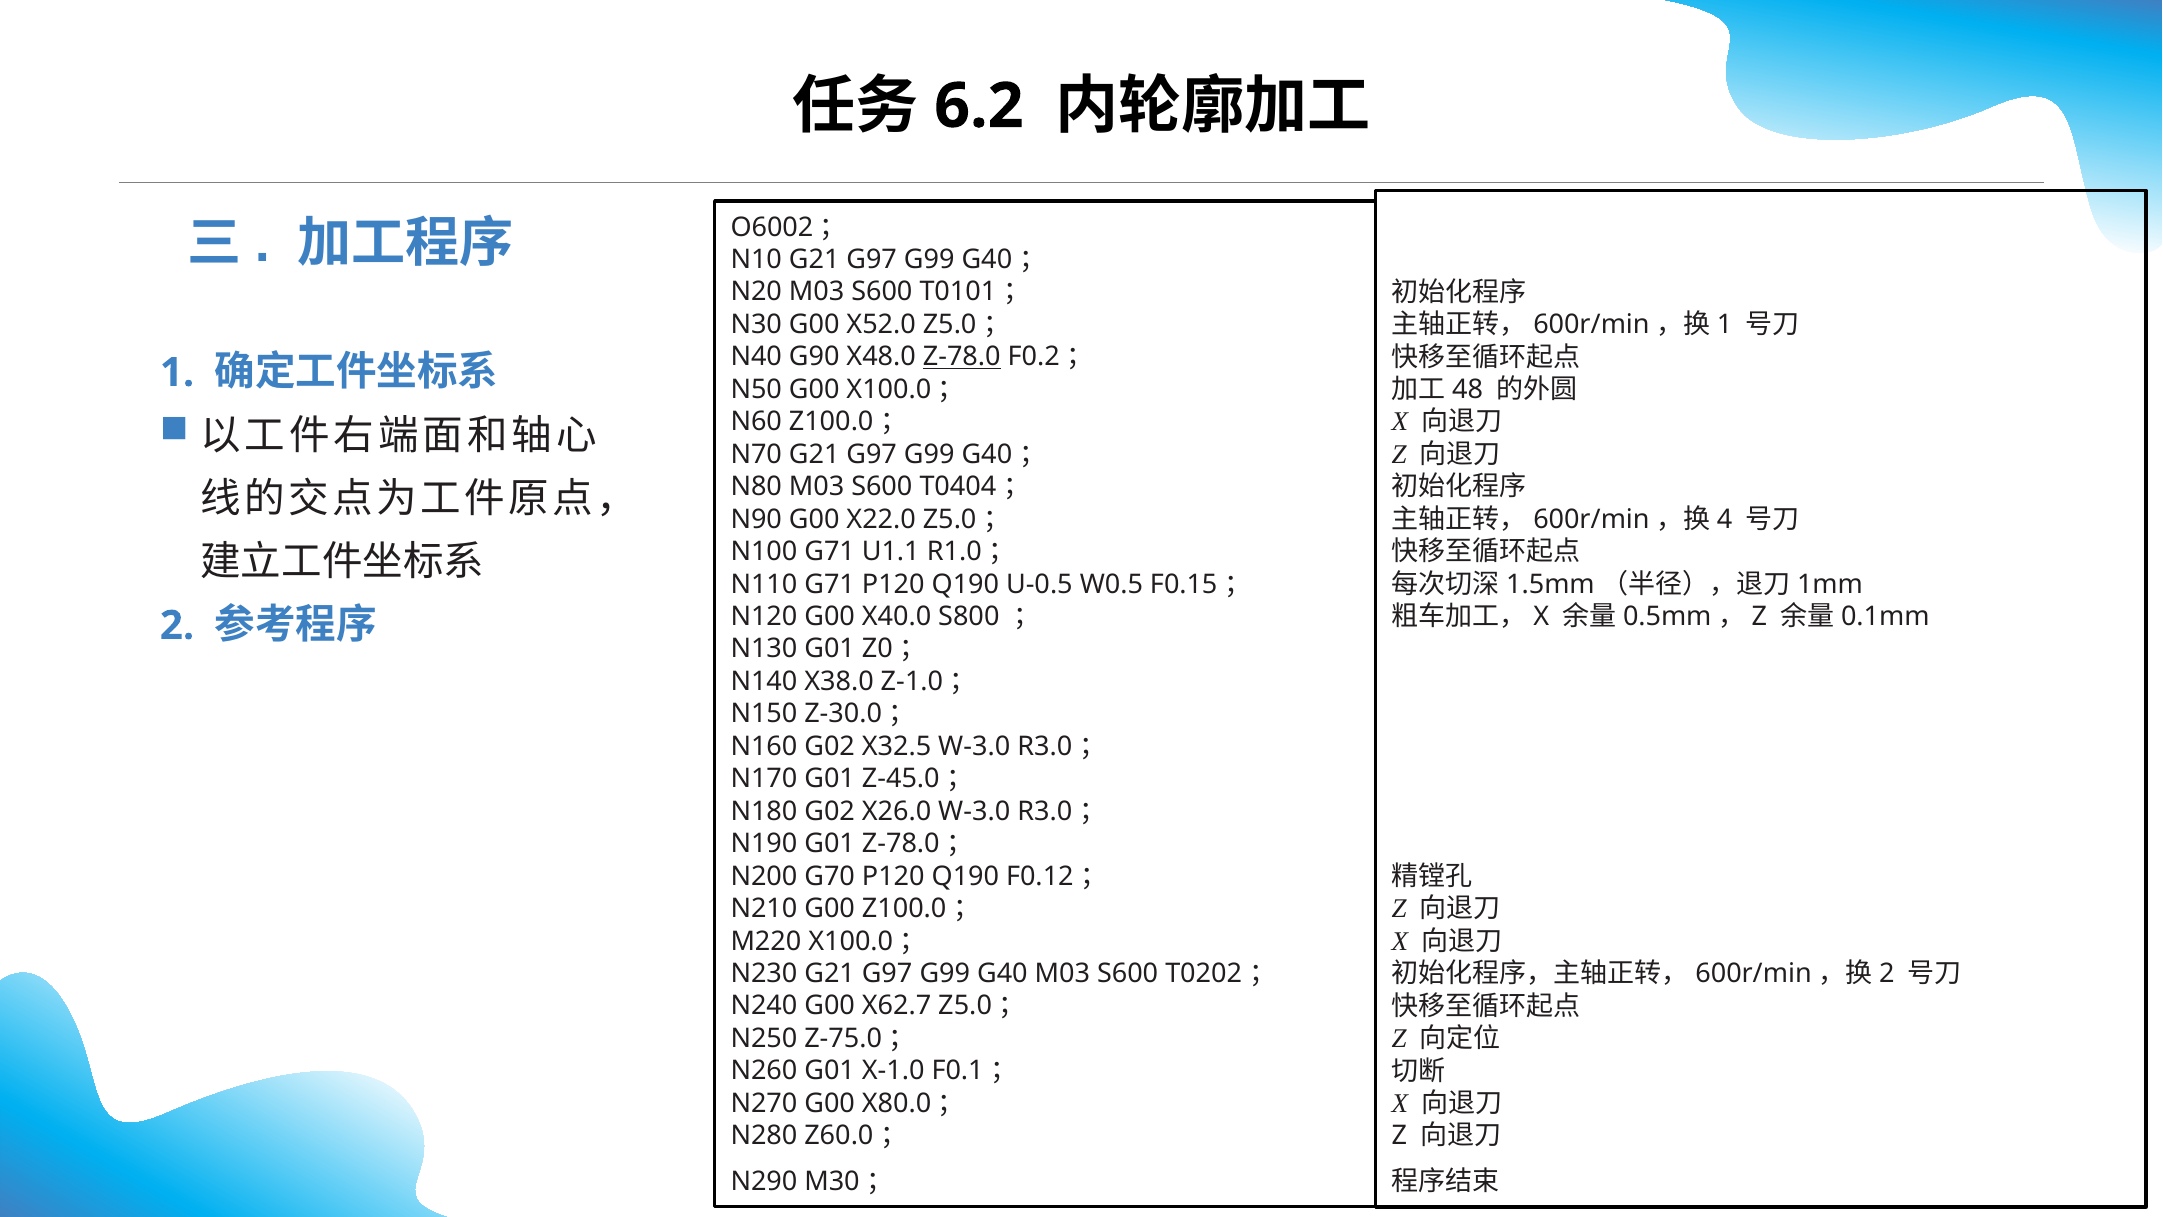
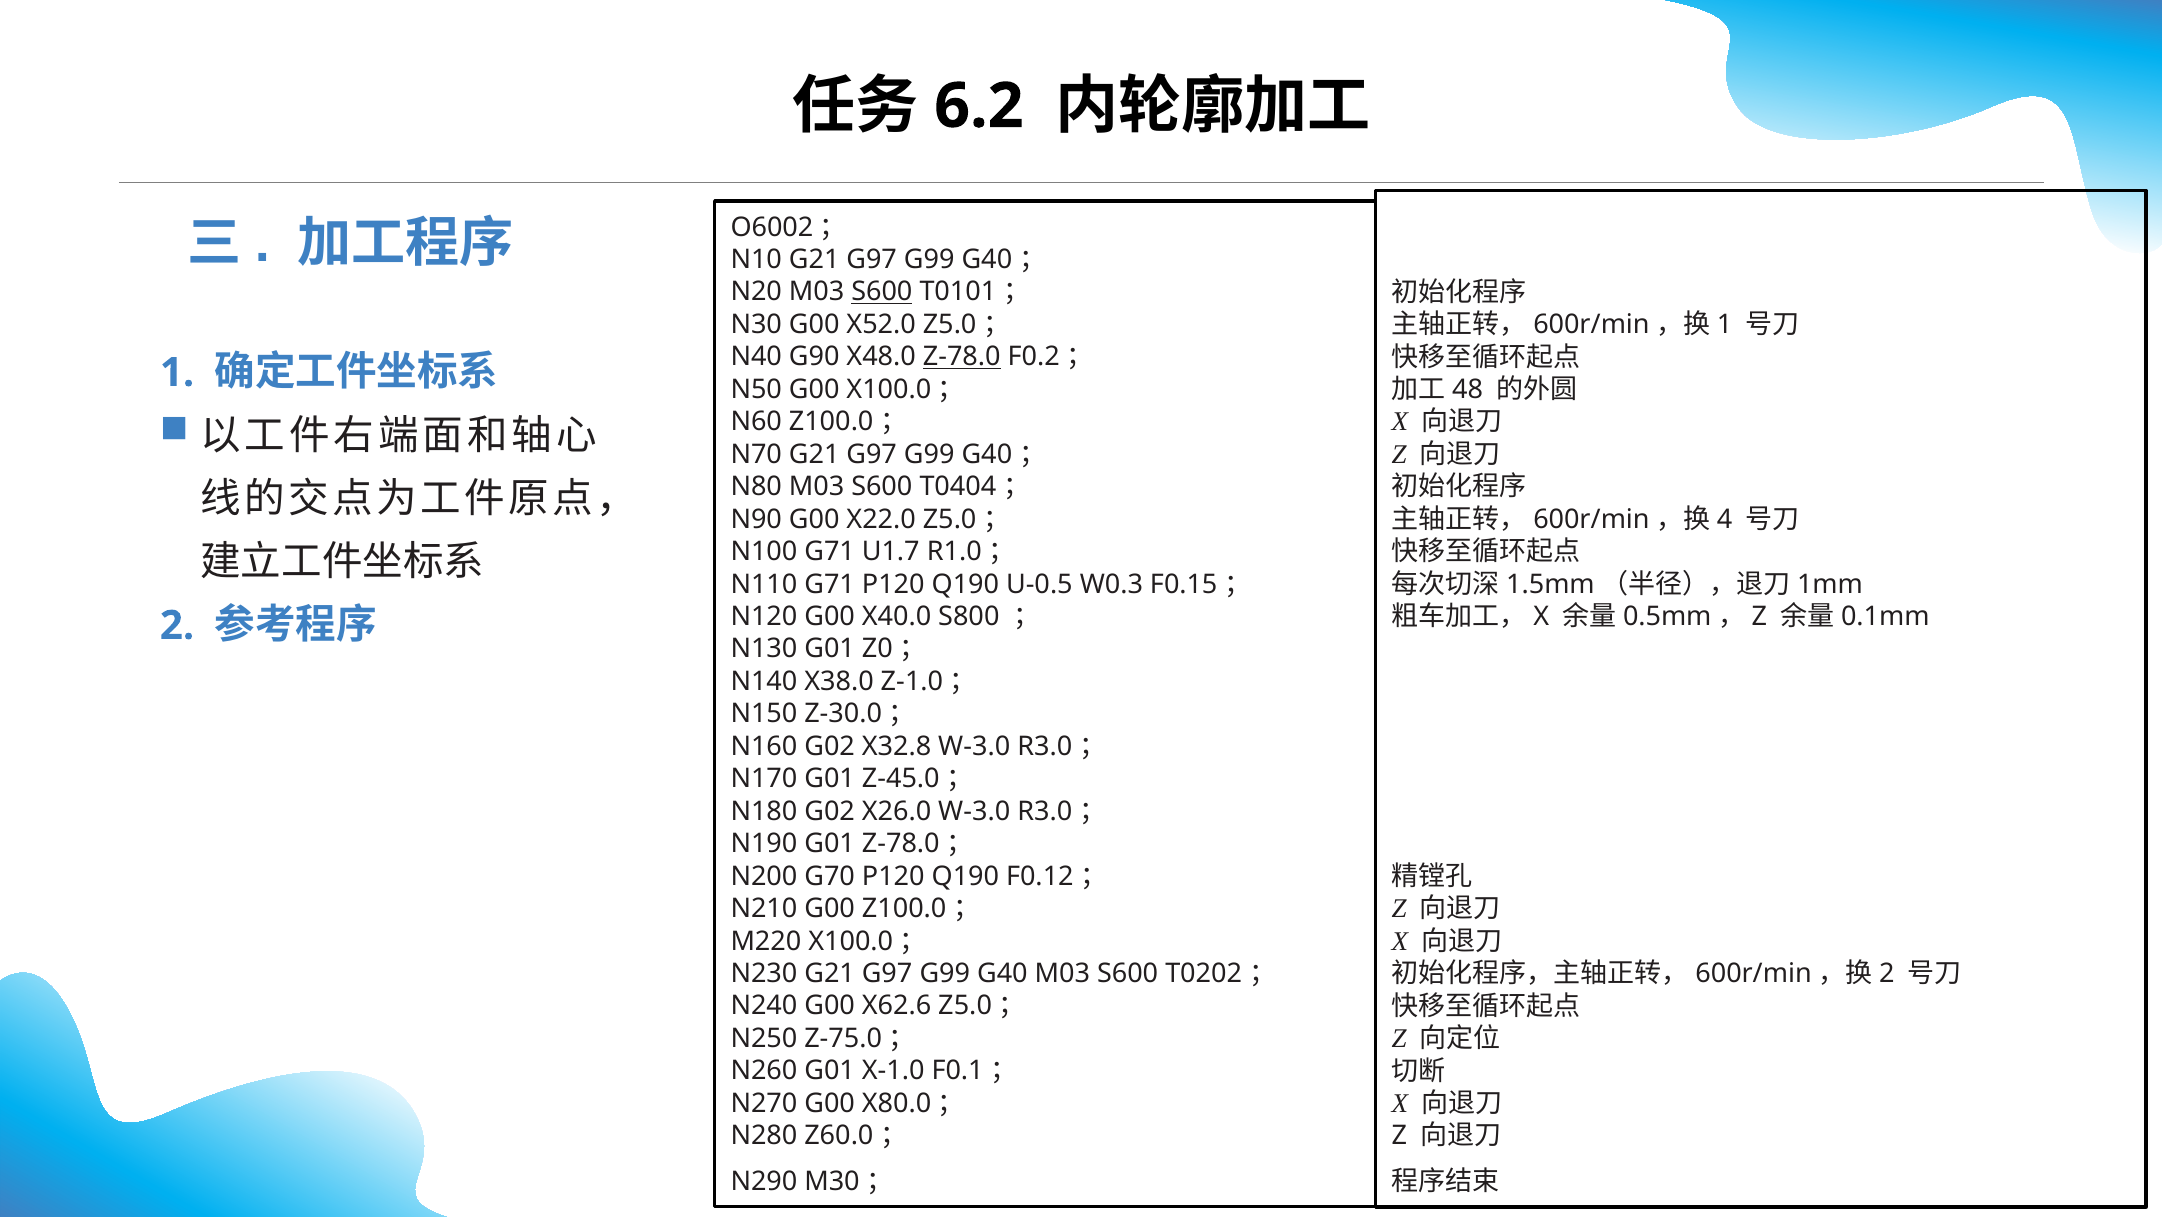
S600 underline: none -> present (882, 292)
U1.1: U1.1 -> U1.7 (891, 552)
W0.5: W0.5 -> W0.3 (1111, 584)
X32.5: X32.5 -> X32.8 (897, 746)
X62.7: X62.7 -> X62.6 (897, 1006)
